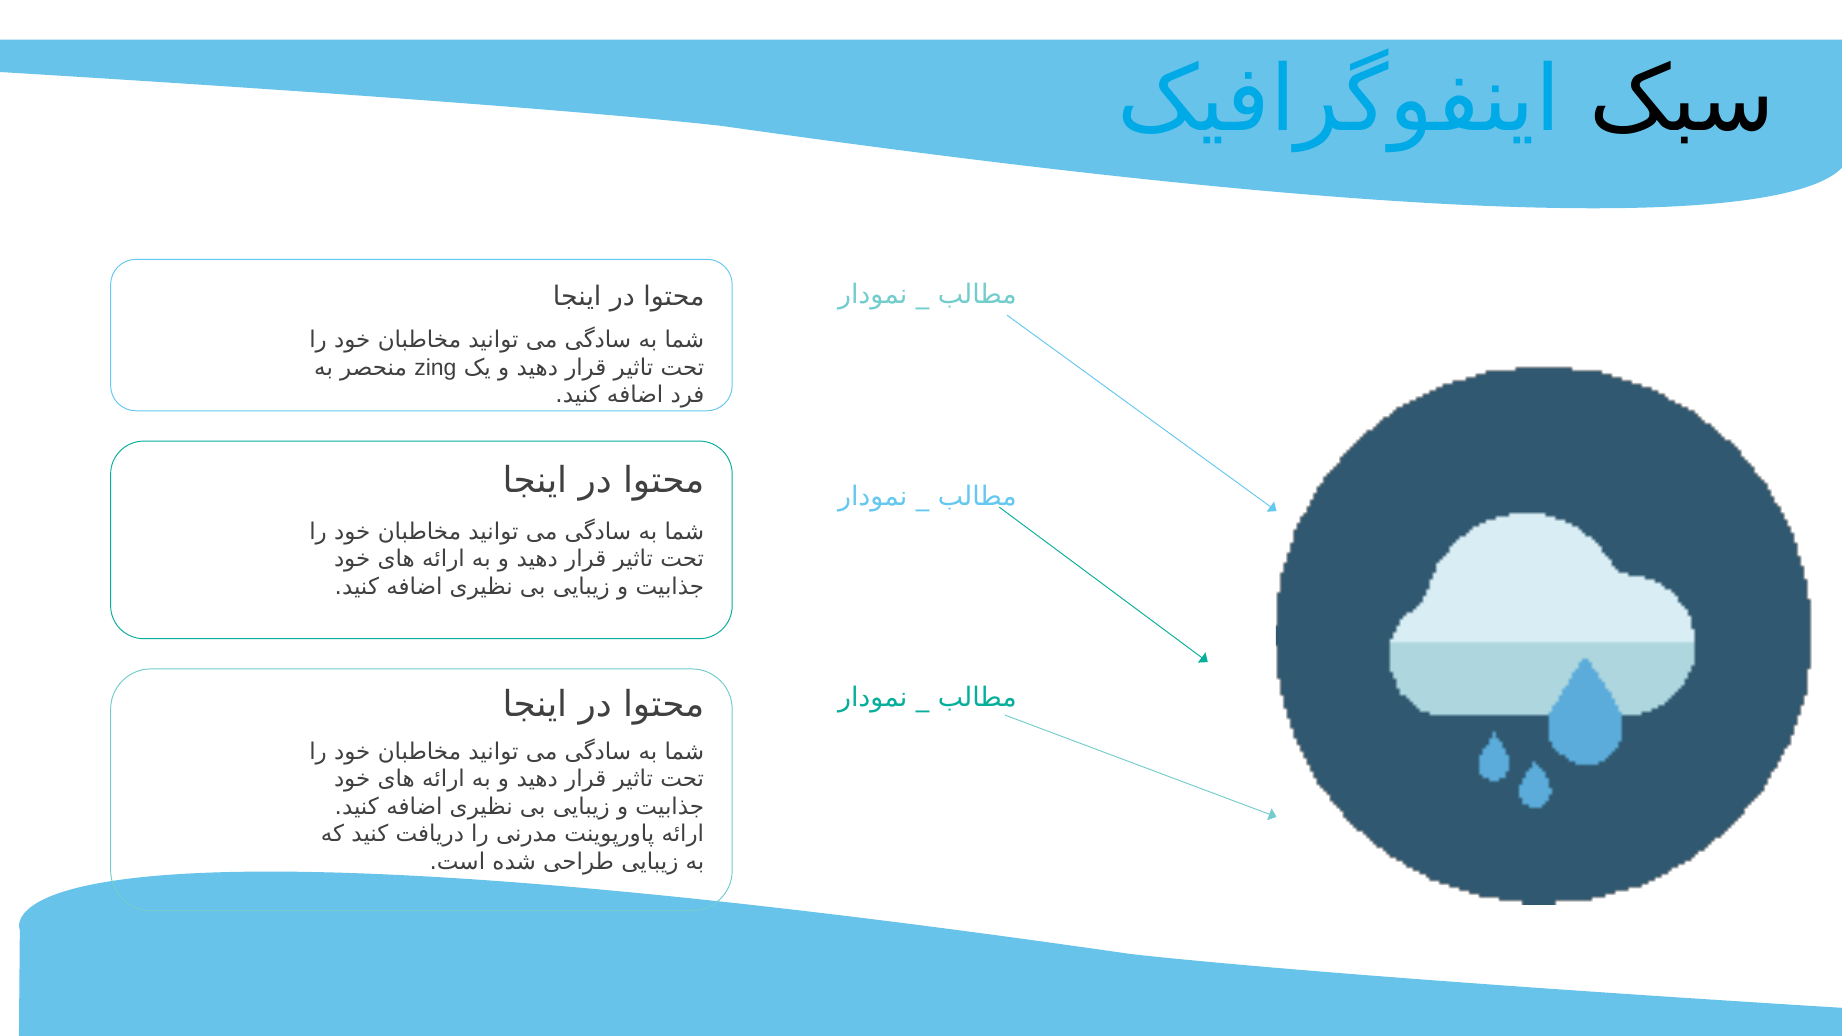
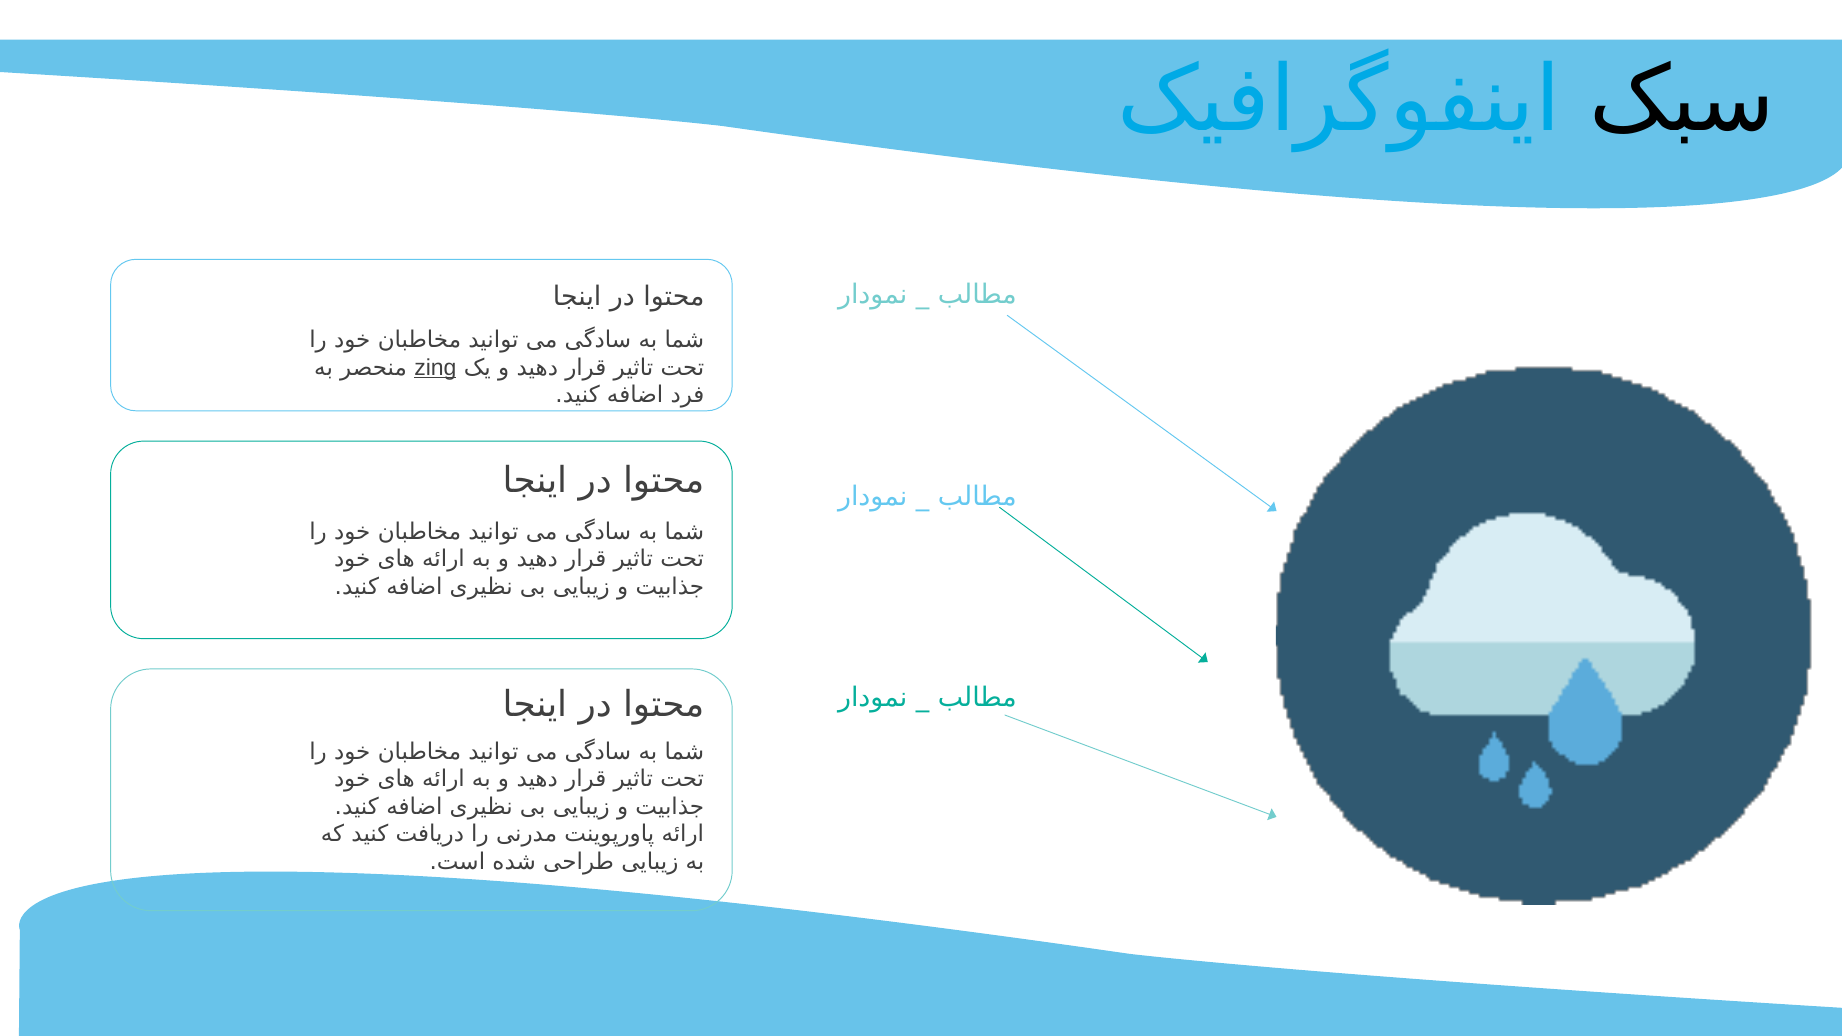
zing underline: none -> present (435, 368)
